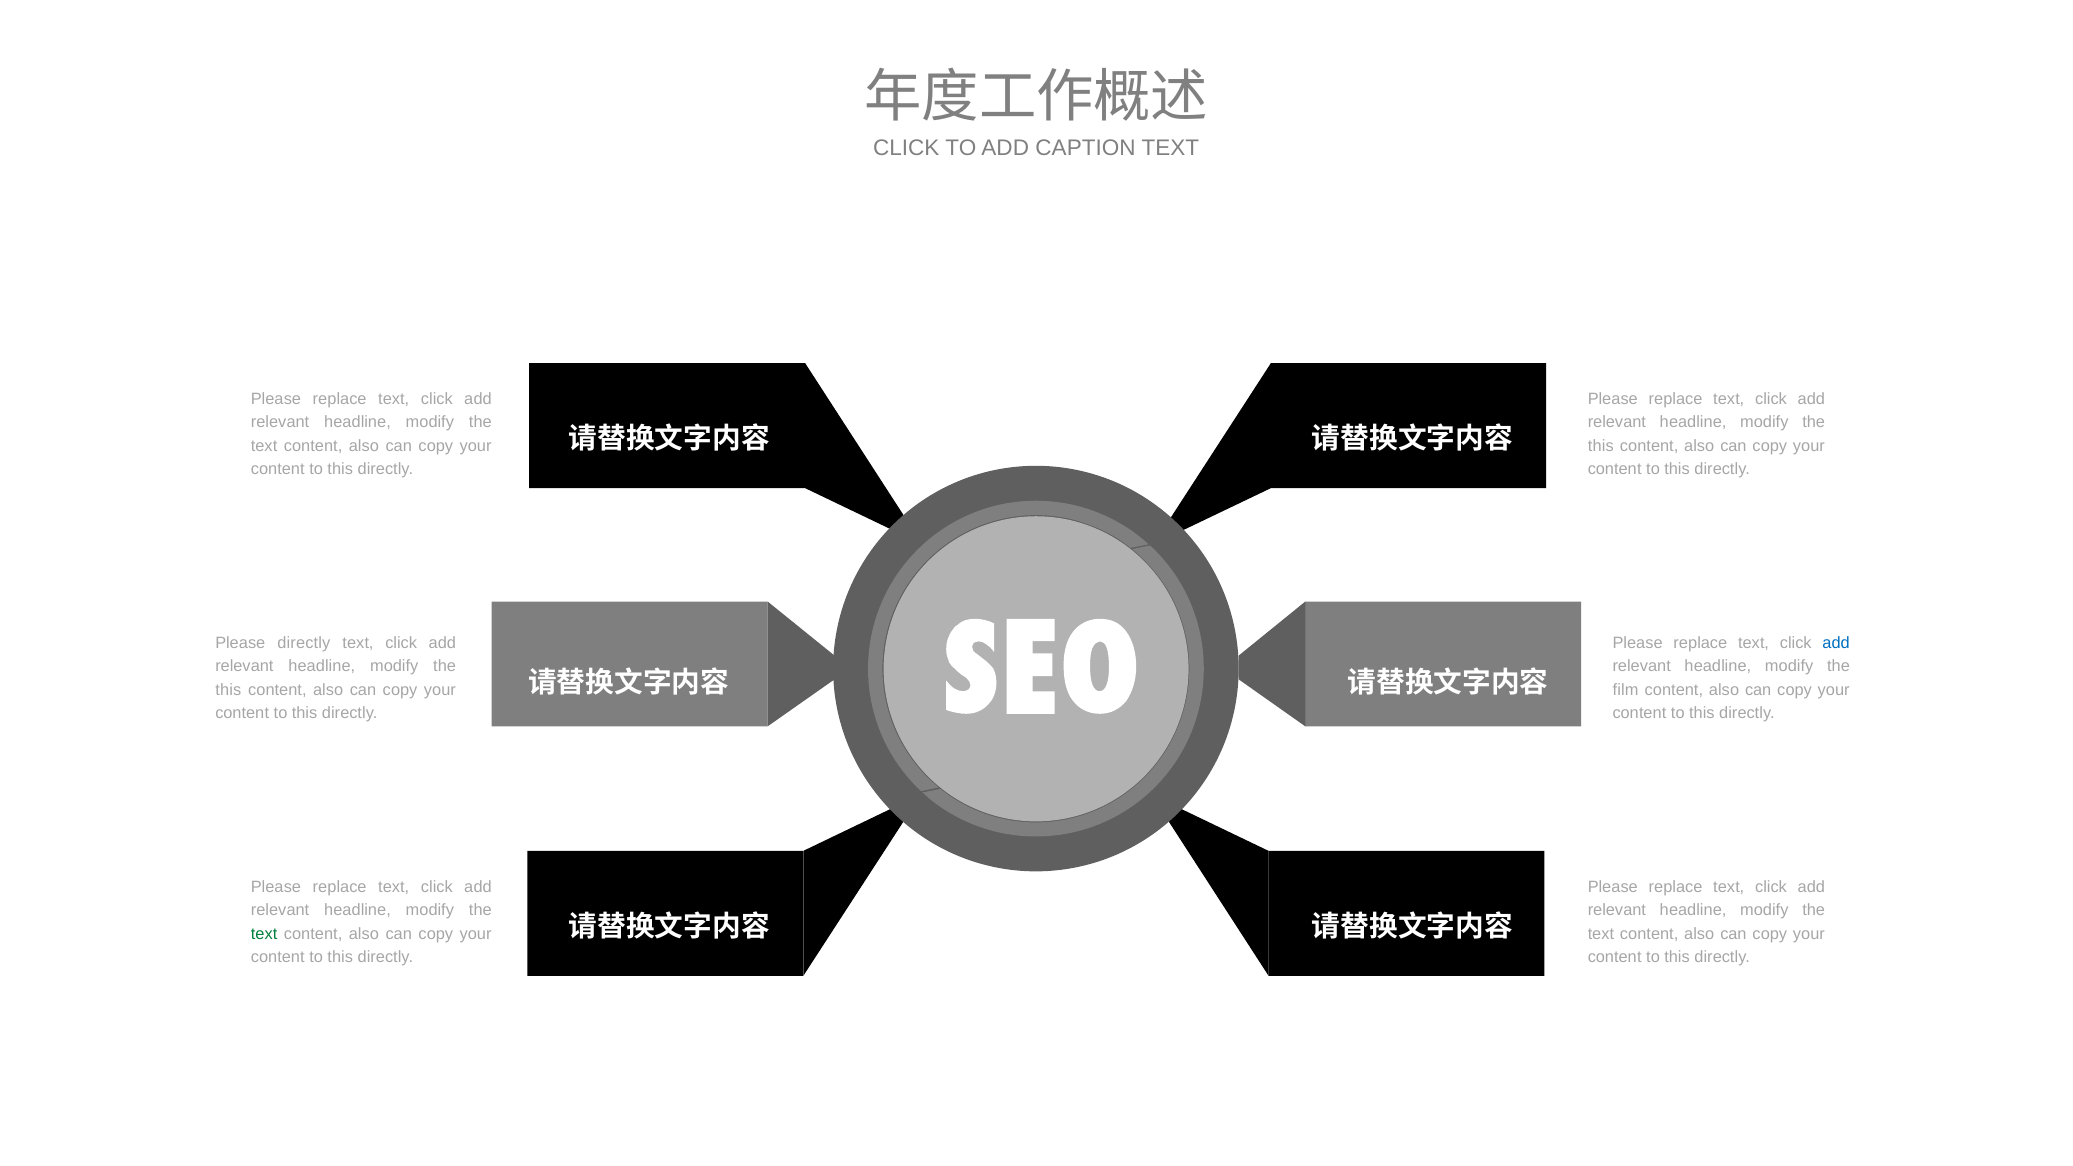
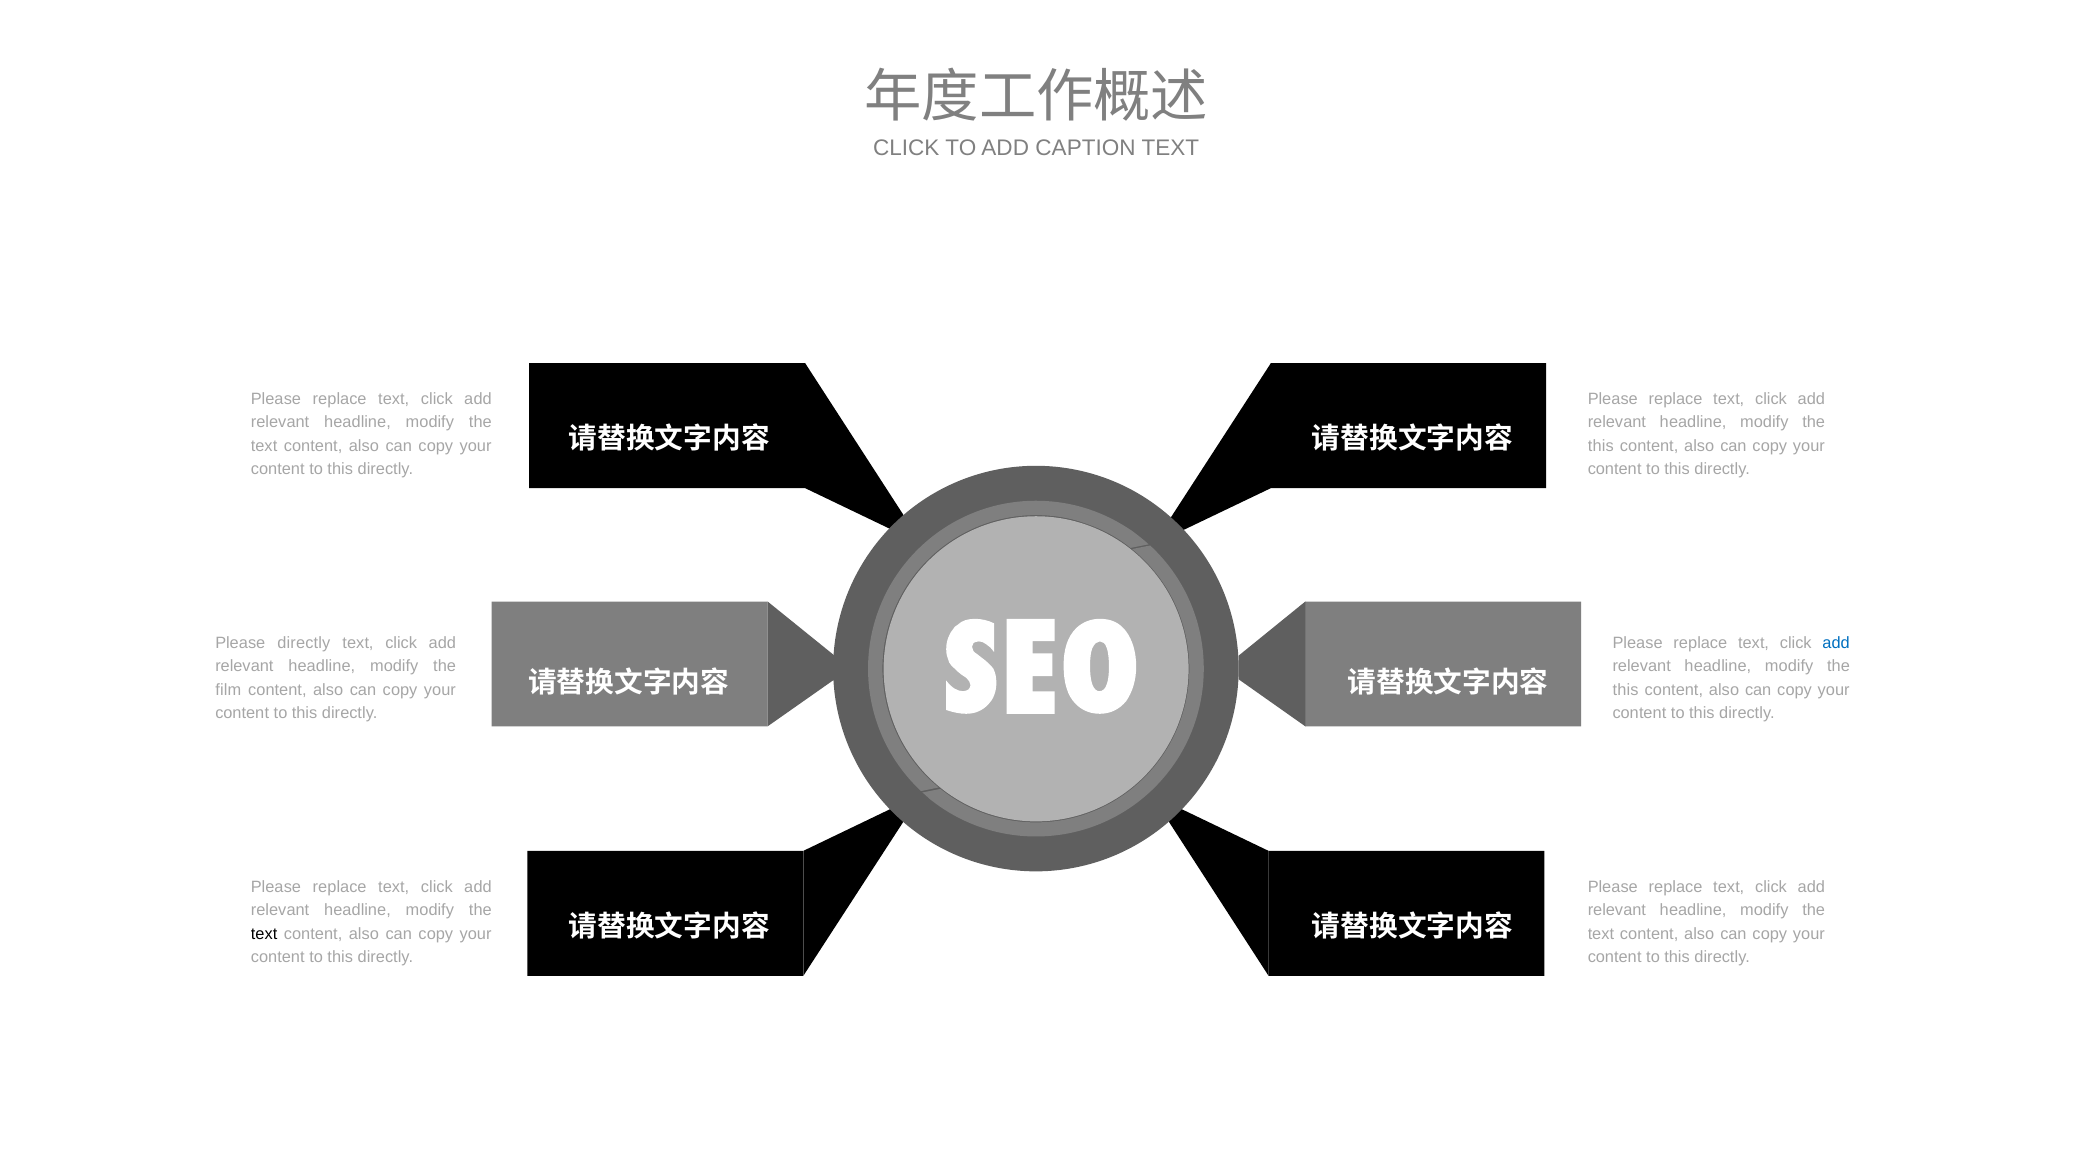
this: this -> film (228, 690)
film: film -> this (1626, 690)
text colour: green -> black (264, 934)
